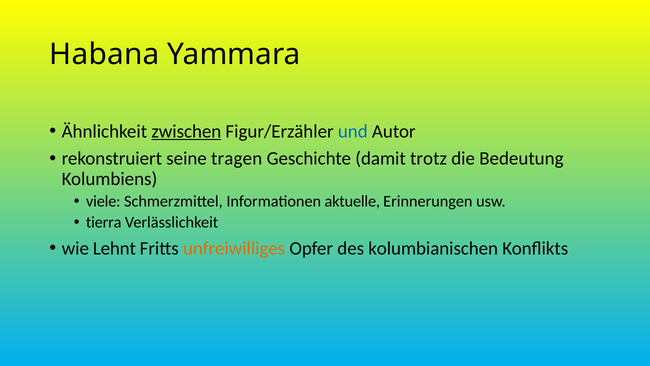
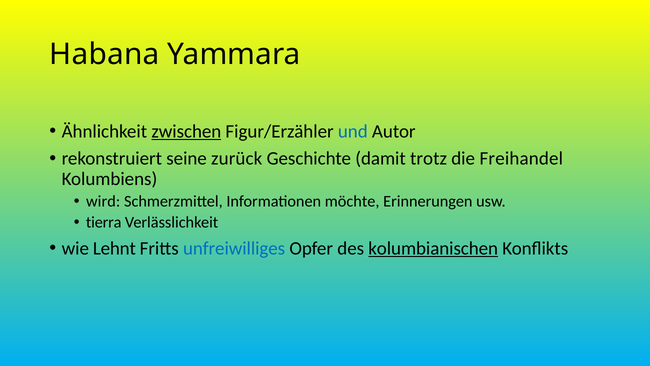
tragen: tragen -> zurück (237, 159)
Bedeutung: Bedeutung -> Freihandel (521, 159)
viele: viele -> wird (103, 201)
aktuelle: aktuelle -> möchte (352, 201)
unfreiwilliges colour: orange -> blue (234, 248)
kolumbianischen underline: none -> present (433, 248)
